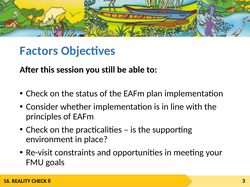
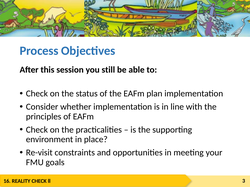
Factors: Factors -> Process (39, 51)
